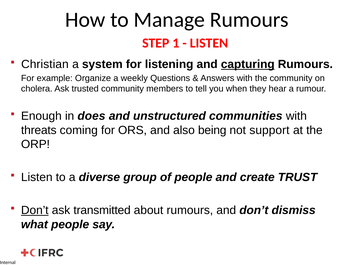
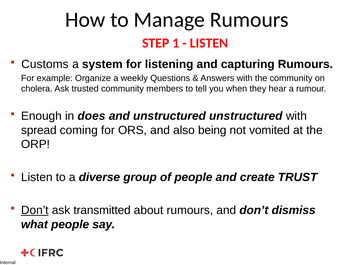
Christian: Christian -> Customs (45, 64)
capturing underline: present -> none (248, 64)
unstructured communities: communities -> unstructured (246, 116)
threats: threats -> spread (39, 130)
support: support -> vomited (270, 130)
